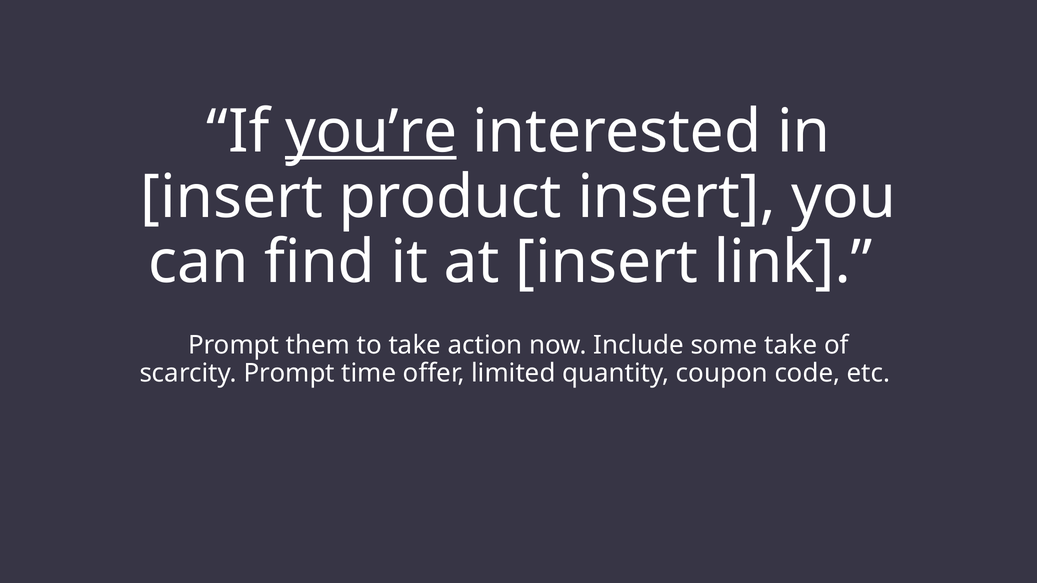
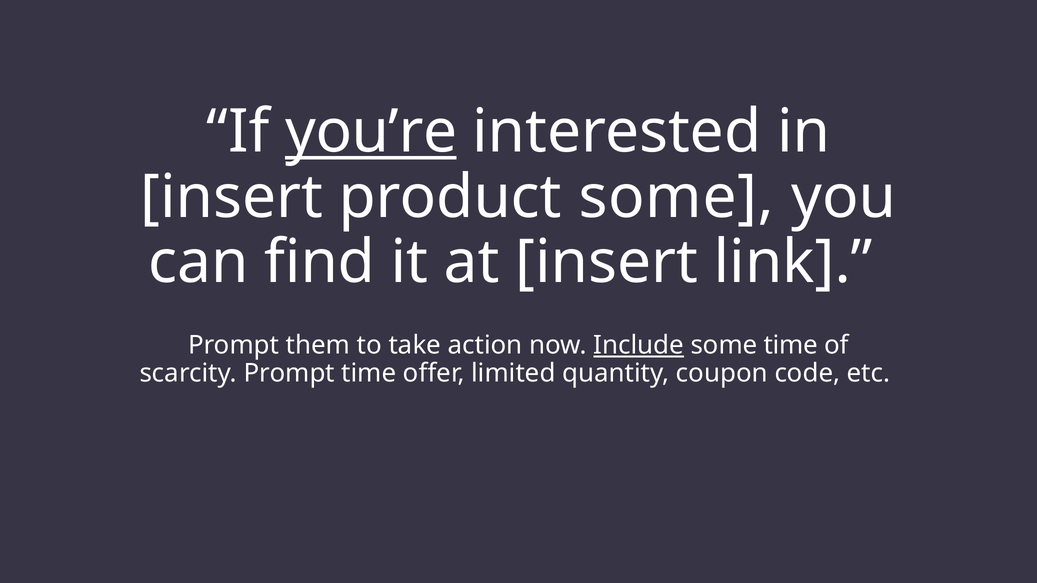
product insert: insert -> some (676, 197)
Include underline: none -> present (639, 346)
some take: take -> time (791, 346)
